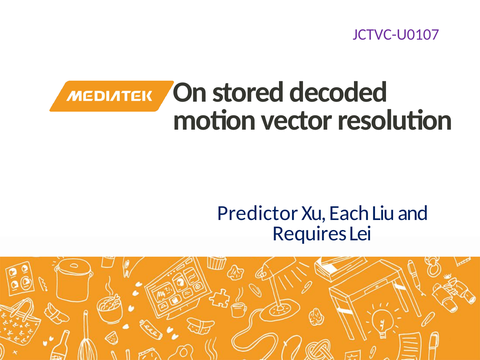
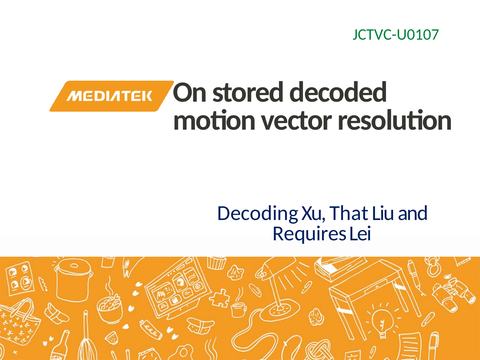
JCTVC-U0107 colour: purple -> green (396, 34)
Predictor: Predictor -> Decoding (258, 213)
Each: Each -> That (349, 213)
